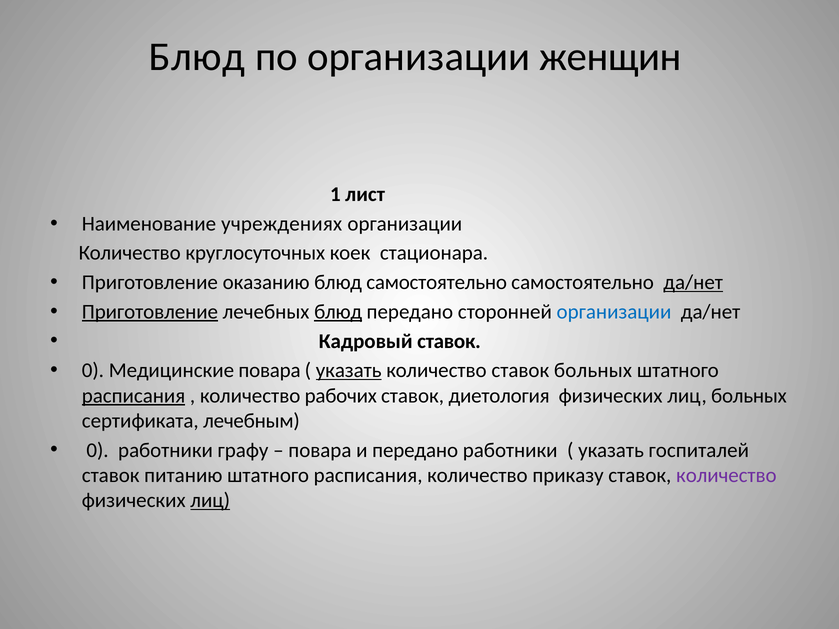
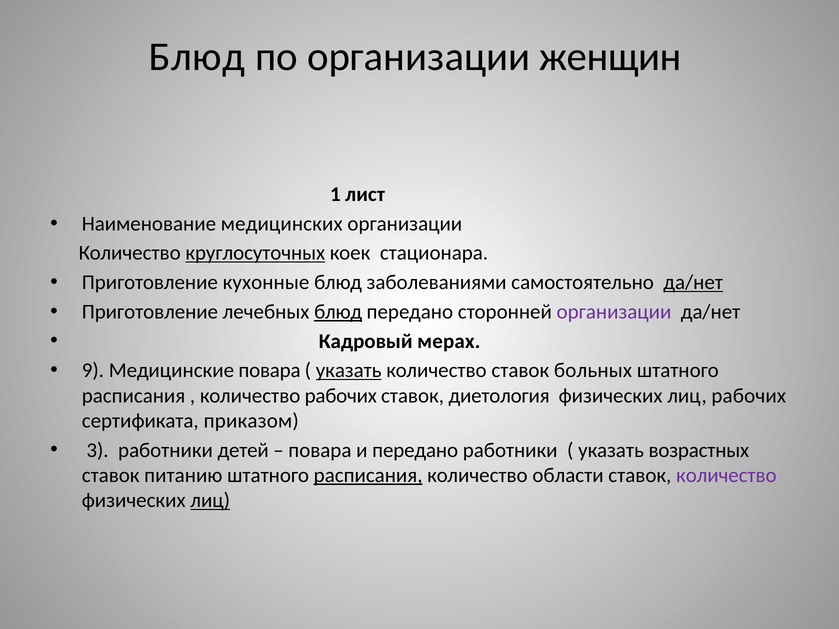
учреждениях: учреждениях -> медицинских (282, 224)
круглосуточных underline: none -> present (255, 253)
оказанию: оказанию -> кухонные (266, 283)
блюд самостоятельно: самостоятельно -> заболеваниями (437, 283)
Приготовление underline: present -> none (150, 312)
организации colour: blue -> purple (614, 312)
Кадровый ставок: ставок -> мерах (449, 341)
0: 0 -> 9 (93, 371)
расписания underline: present -> none (134, 396)
лиц больных: больных -> рабочих (749, 396)
лечебным: лечебным -> приказом (251, 421)
0: 0 -> 3 (98, 450)
графу: графу -> детей (243, 450)
госпиталей: госпиталей -> возрастных (699, 450)
расписания underline: none -> present (368, 476)
приказу: приказу -> области (568, 476)
